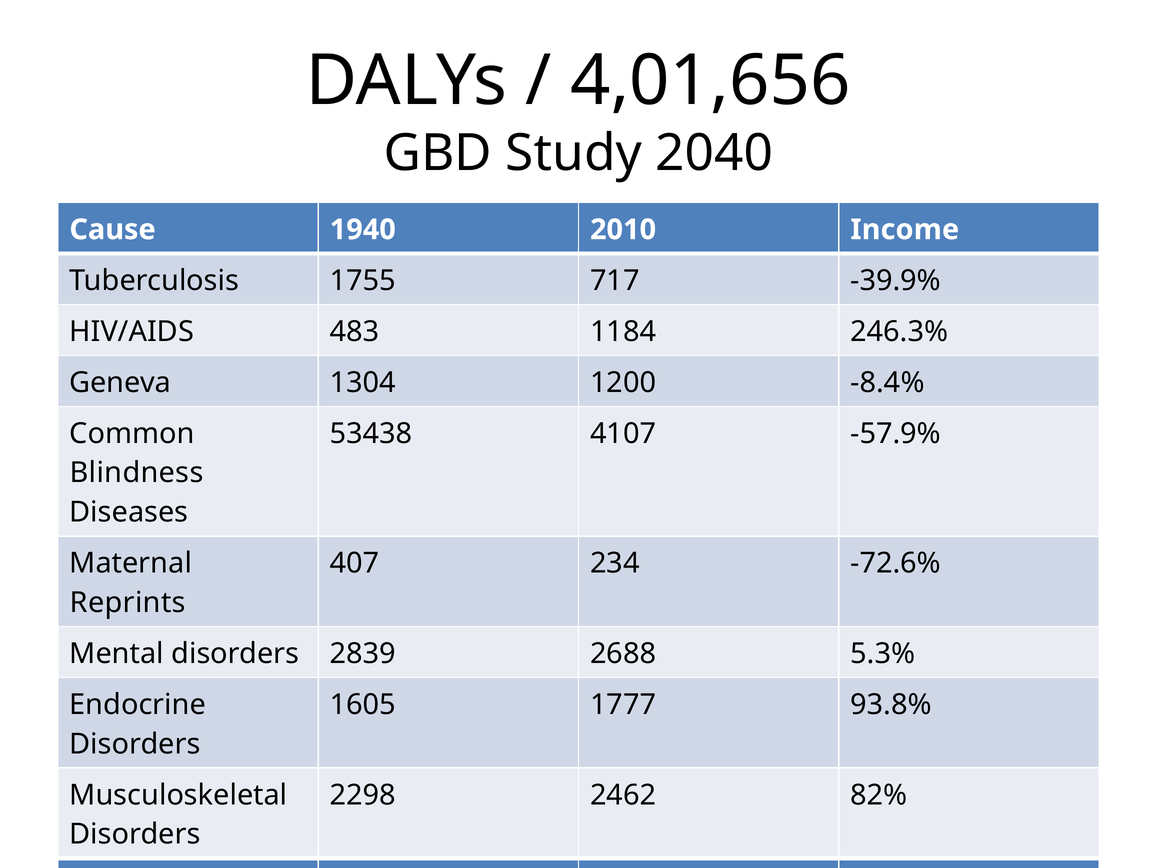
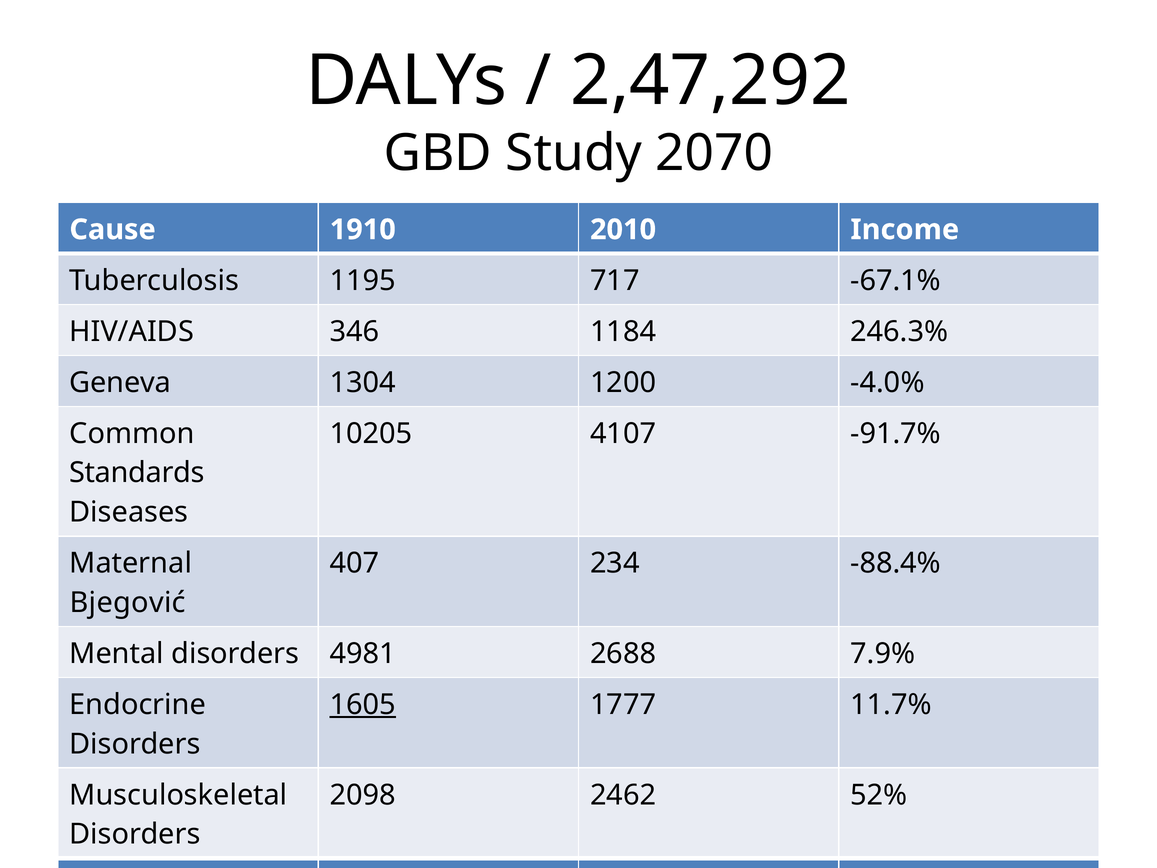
4,01,656: 4,01,656 -> 2,47,292 (710, 81)
2040: 2040 -> 2070 (714, 153)
1940: 1940 -> 1910 (363, 230)
1755: 1755 -> 1195 (363, 281)
-39.9%: -39.9% -> -67.1% (896, 281)
483: 483 -> 346 (355, 331)
-8.4%: -8.4% -> -4.0% (887, 382)
53438: 53438 -> 10205 (371, 433)
-57.9%: -57.9% -> -91.7% (896, 433)
Blindness: Blindness -> Standards (137, 473)
-72.6%: -72.6% -> -88.4% (896, 563)
Reprints: Reprints -> Bjegović (128, 602)
2839: 2839 -> 4981 (363, 653)
5.3%: 5.3% -> 7.9% (883, 653)
1605 underline: none -> present (363, 704)
93.8%: 93.8% -> 11.7% (891, 704)
2298: 2298 -> 2098 (363, 795)
82%: 82% -> 52% (879, 795)
